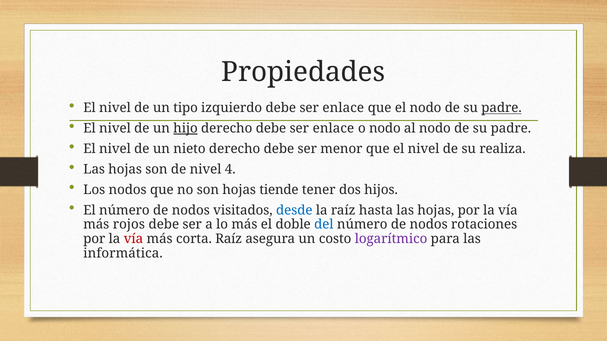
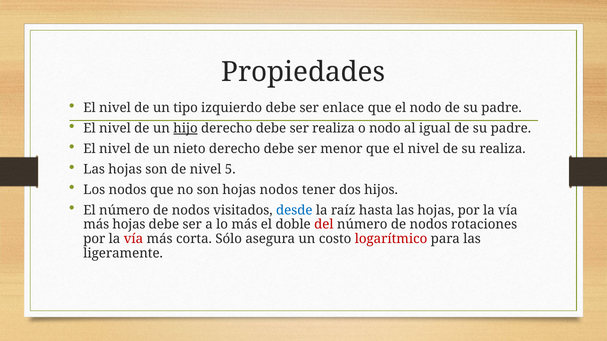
padre underline: present -> none (501, 108)
derecho debe ser enlace: enlace -> realiza (334, 129)
al nodo: nodo -> igual (435, 129)
4: 4 -> 5 (230, 170)
hojas tiende: tiende -> nodos (279, 190)
más rojos: rojos -> hojas (129, 225)
del colour: blue -> red (324, 225)
corta Raíz: Raíz -> Sólo (229, 239)
logarítmico colour: purple -> red (391, 239)
informática: informática -> ligeramente (123, 253)
